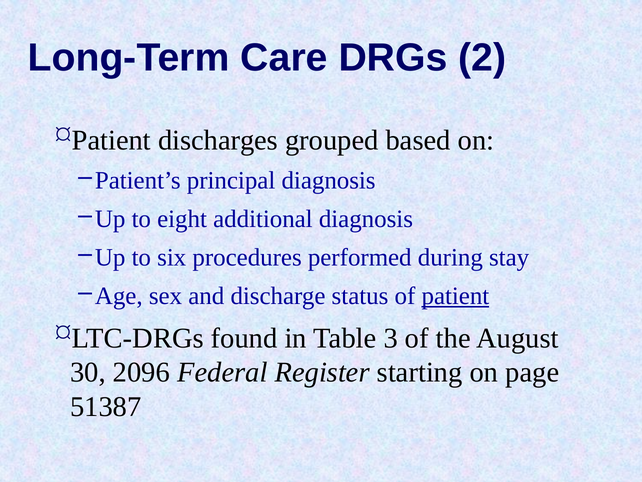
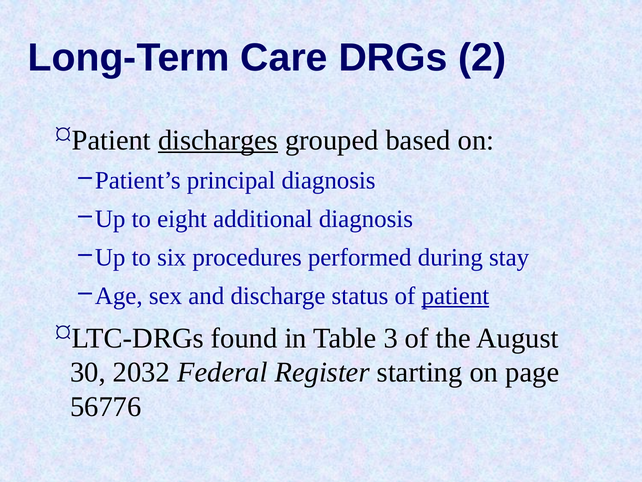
discharges underline: none -> present (218, 140)
2096: 2096 -> 2032 (141, 372)
51387: 51387 -> 56776 (106, 406)
